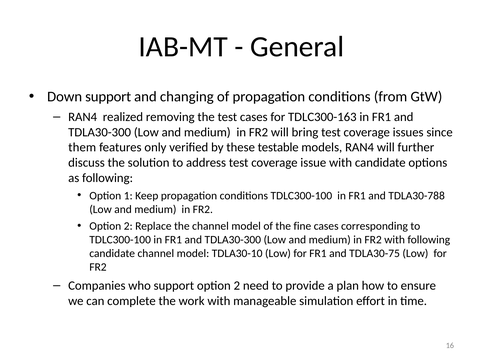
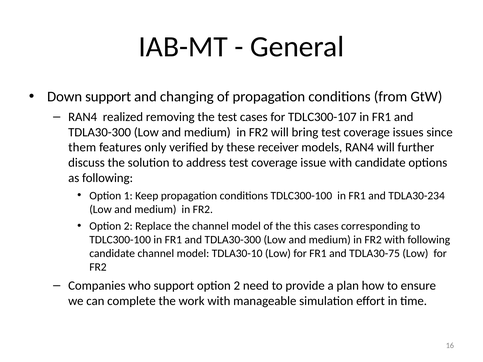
TDLC300-163: TDLC300-163 -> TDLC300-107 (322, 117)
testable: testable -> receiver (278, 148)
TDLA30-788: TDLA30-788 -> TDLA30-234 (417, 196)
fine: fine -> this (302, 226)
